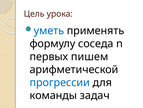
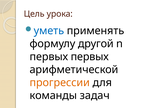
соседа: соседа -> другой (96, 43)
первых пишем: пишем -> первых (90, 56)
прогрессии colour: blue -> orange (60, 82)
